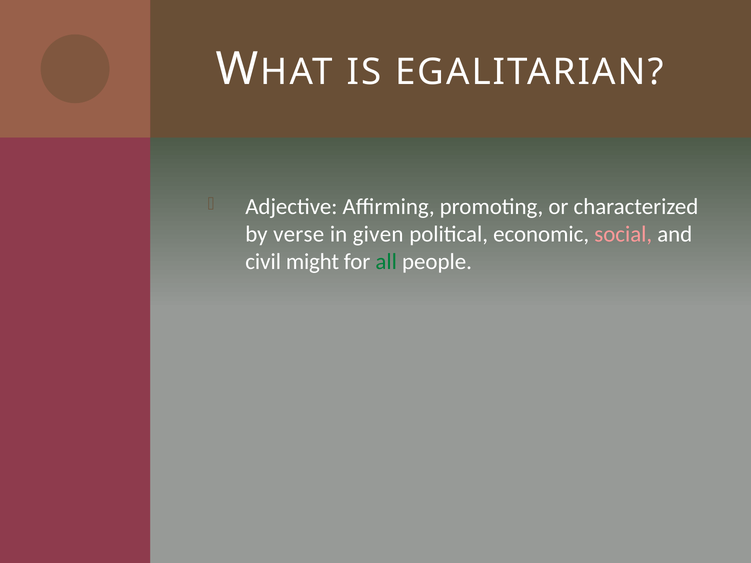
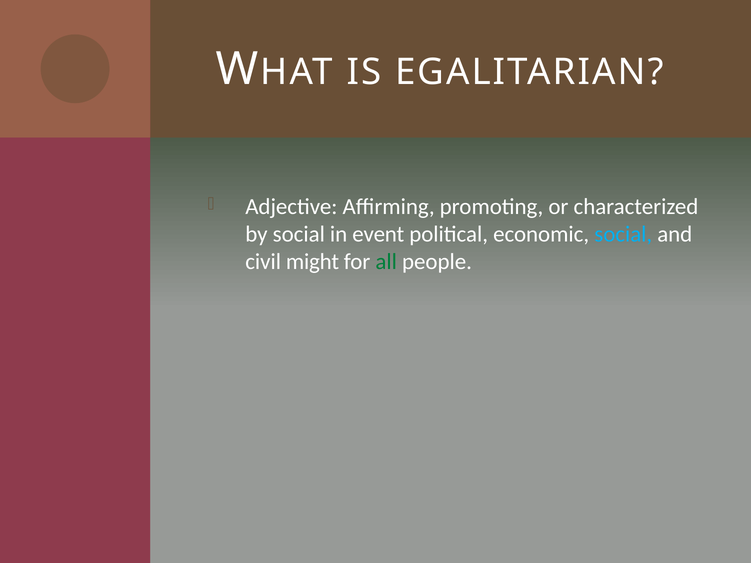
by verse: verse -> social (299, 234)
given: given -> event (378, 234)
social colour: pink -> light blue (623, 234)
